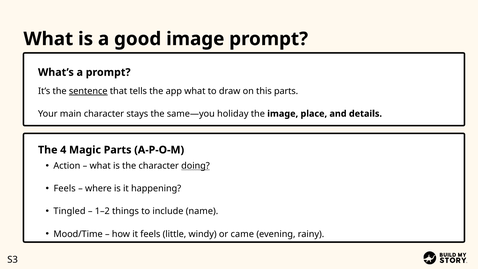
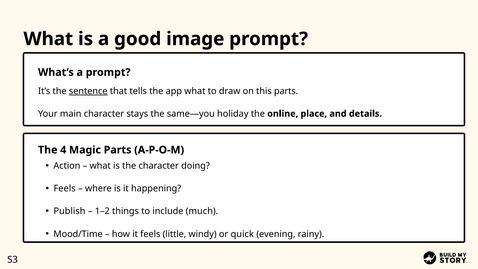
the image: image -> online (283, 114)
doing underline: present -> none (195, 166)
Tingled: Tingled -> Publish (69, 211)
name: name -> much (202, 211)
came: came -> quick (242, 234)
